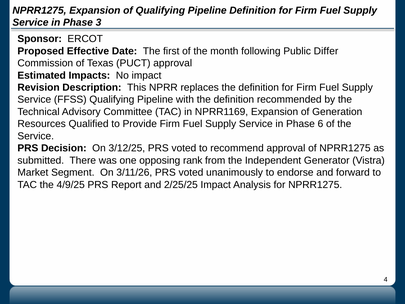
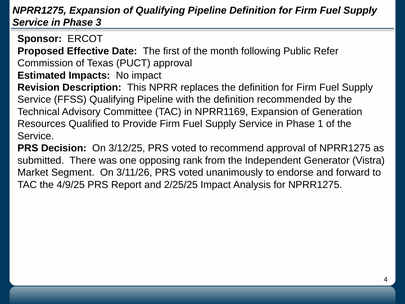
Differ: Differ -> Refer (326, 51)
6: 6 -> 1 (320, 124)
